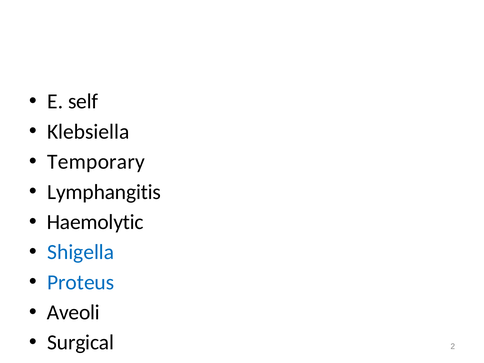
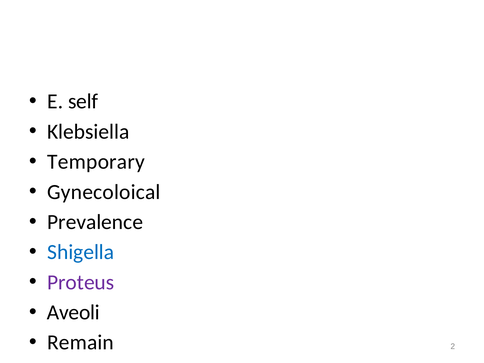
Lymphangitis: Lymphangitis -> Gynecoloical (104, 192)
Haemolytic: Haemolytic -> Prevalence (95, 222)
Proteus colour: blue -> purple (81, 282)
Surgical: Surgical -> Remain (80, 343)
